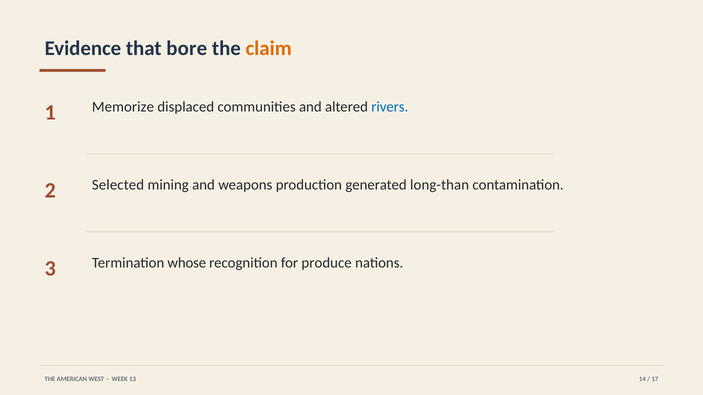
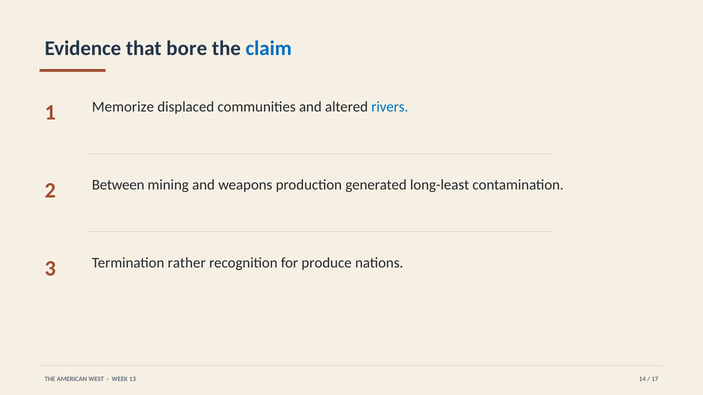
claim colour: orange -> blue (269, 48)
Selected: Selected -> Between (118, 185)
long-than: long-than -> long-least (440, 185)
whose: whose -> rather (187, 263)
